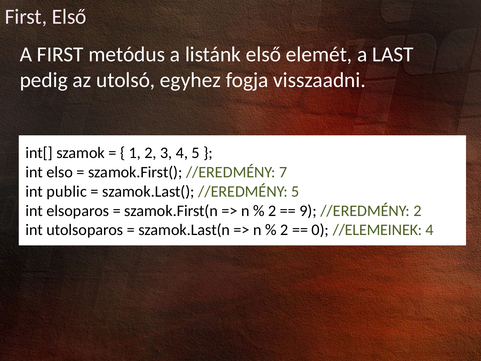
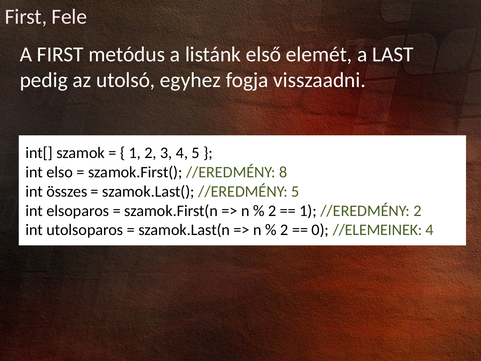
First Első: Első -> Fele (69, 17)
7: 7 -> 8 (283, 172)
public: public -> összes (67, 191)
9: 9 -> 1 (308, 211)
